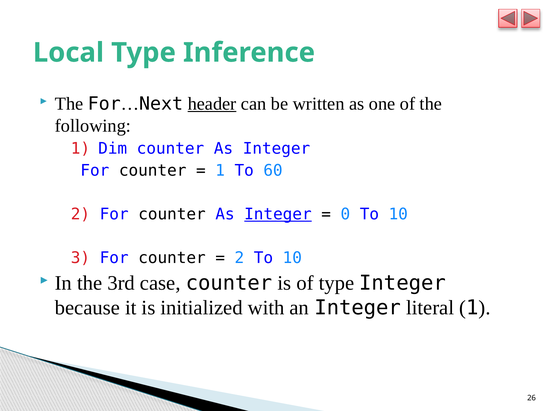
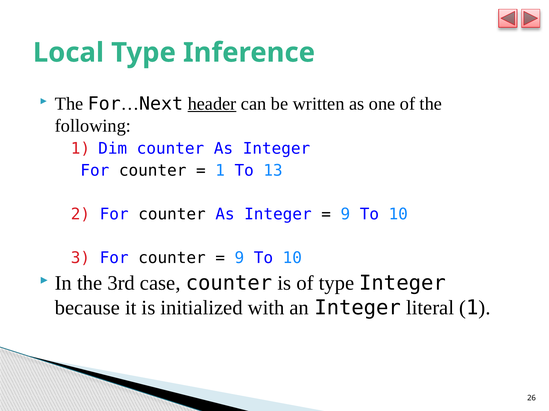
60: 60 -> 13 (273, 171)
Integer underline: present -> none (278, 215)
0: 0 -> 9 (345, 215)
2: 2 -> 9 (239, 258)
